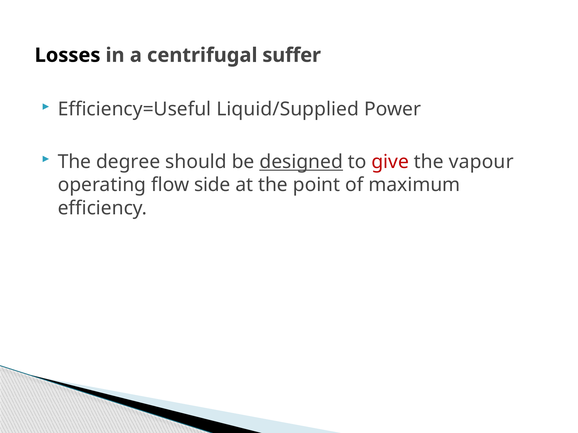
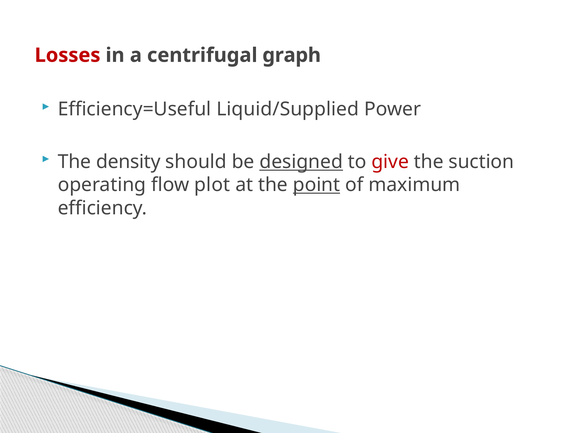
Losses colour: black -> red (68, 55)
suffer: suffer -> graph (292, 55)
degree: degree -> density (128, 162)
vapour: vapour -> suction (481, 162)
side: side -> plot (212, 185)
point underline: none -> present (316, 185)
